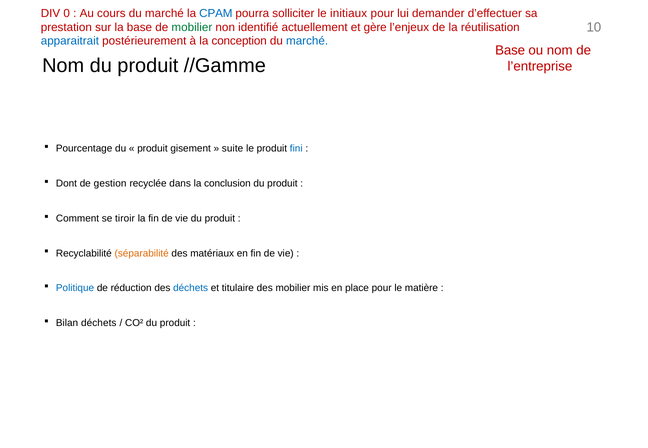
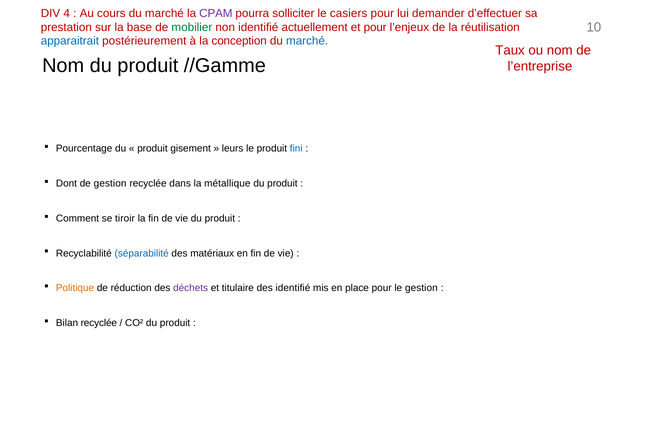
0: 0 -> 4 (67, 13)
CPAM colour: blue -> purple (216, 13)
initiaux: initiaux -> casiers (349, 13)
et gère: gère -> pour (375, 27)
Base: Base -> Taux (510, 50)
suite: suite -> leurs (233, 149)
conclusion: conclusion -> métallique (227, 184)
séparabilité colour: orange -> blue (142, 254)
Politique colour: blue -> orange (75, 289)
déchets colour: blue -> purple (191, 289)
des mobilier: mobilier -> identifié (293, 289)
le matière: matière -> gestion (421, 289)
Bilan déchets: déchets -> recyclée (99, 323)
